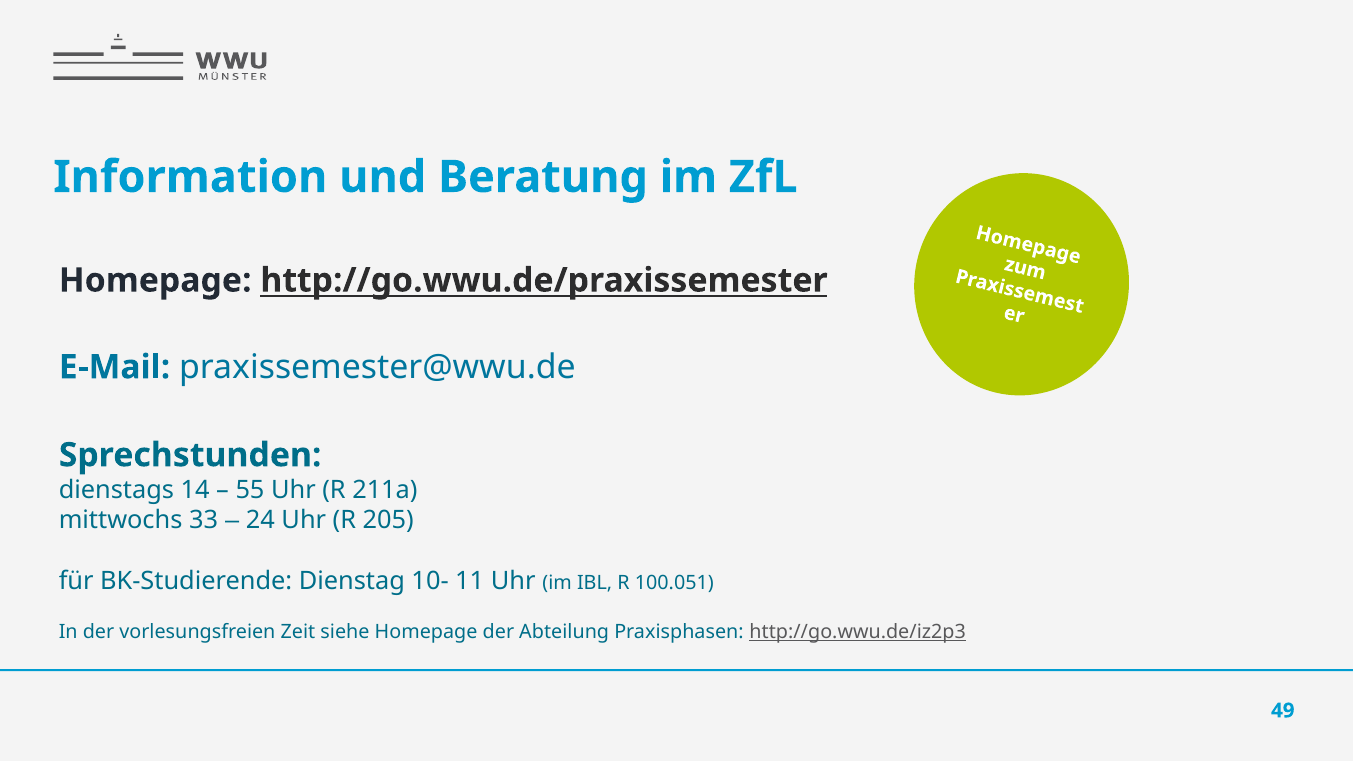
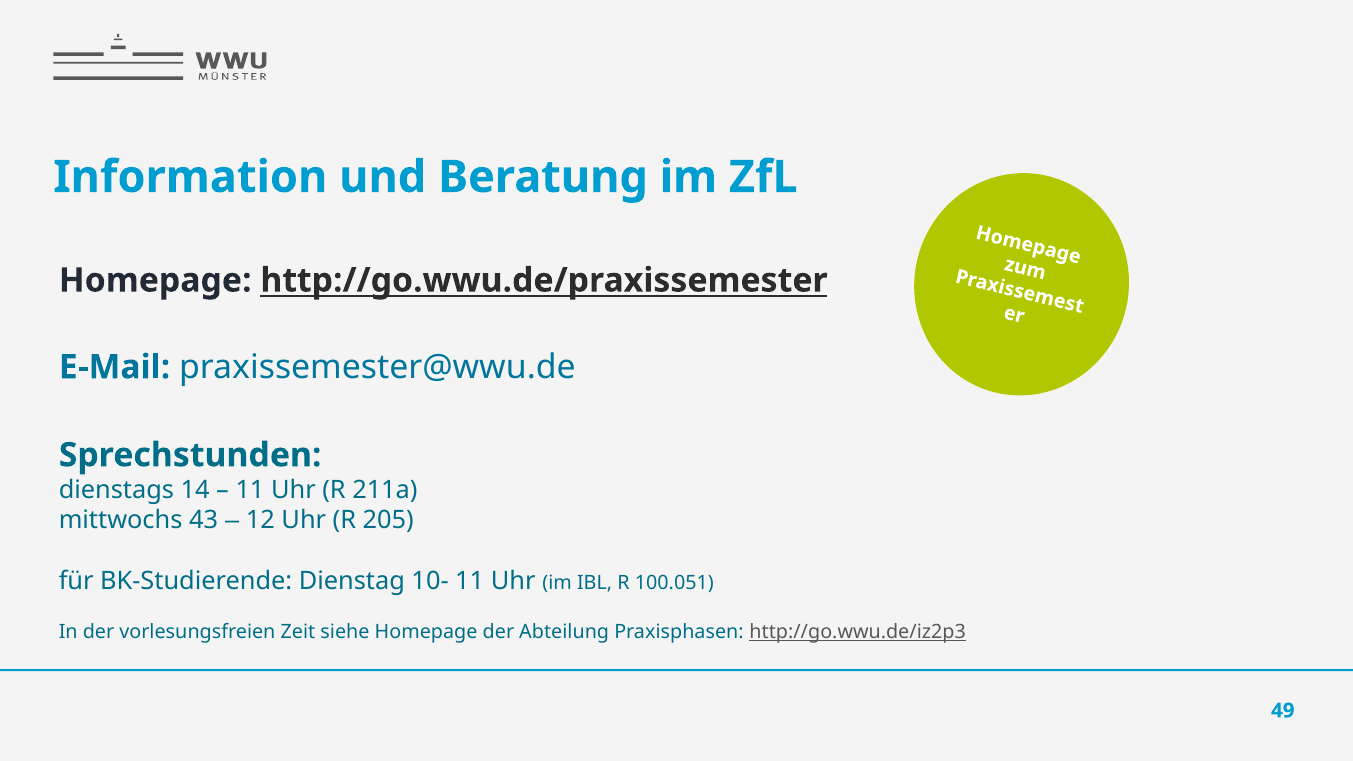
55: 55 -> 11 (250, 490)
33: 33 -> 43 (204, 520)
24: 24 -> 12 (260, 520)
